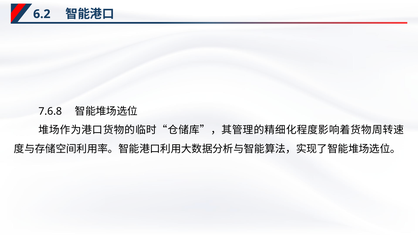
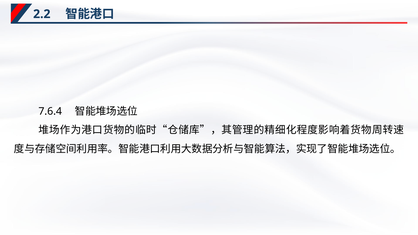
6.2: 6.2 -> 2.2 (42, 14)
7.6.8: 7.6.8 -> 7.6.4 (50, 111)
